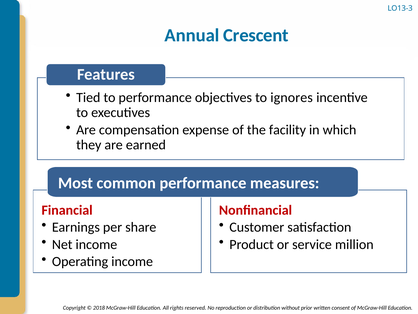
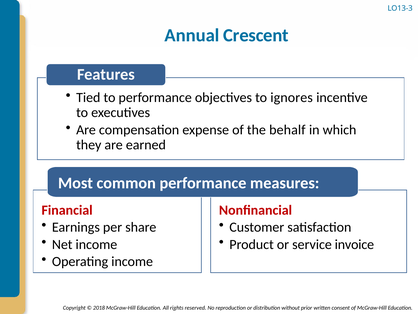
facility: facility -> behalf (287, 130)
million: million -> invoice (354, 244)
